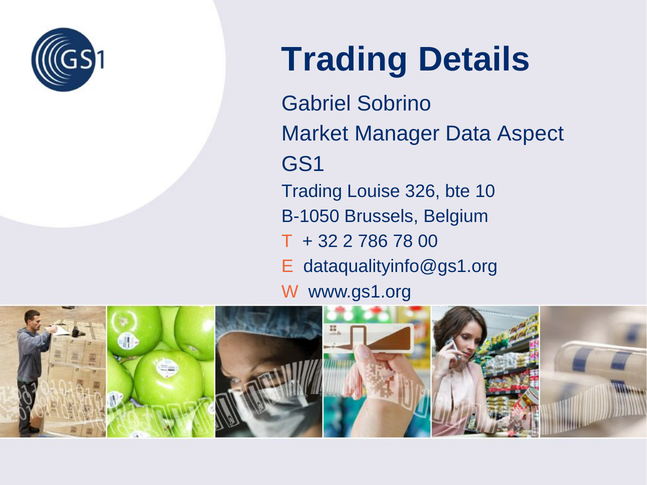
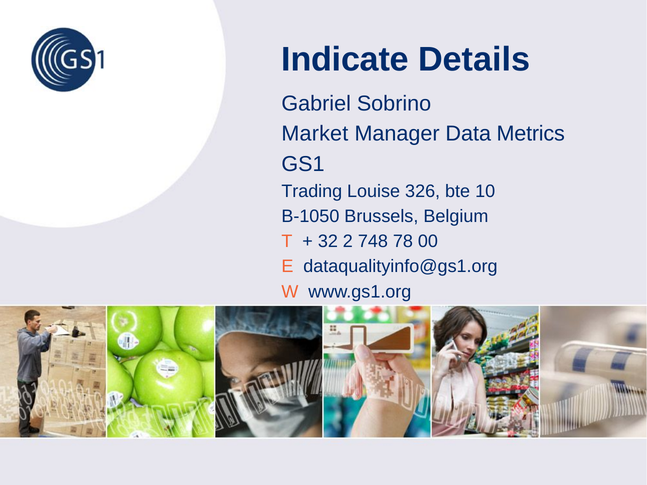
Trading: Trading -> Indicate (345, 59)
Aspect: Aspect -> Metrics (531, 134)
786: 786 -> 748 (373, 242)
